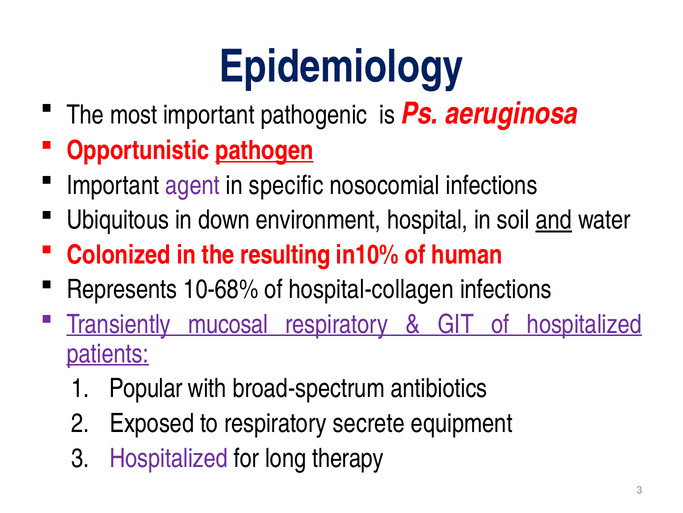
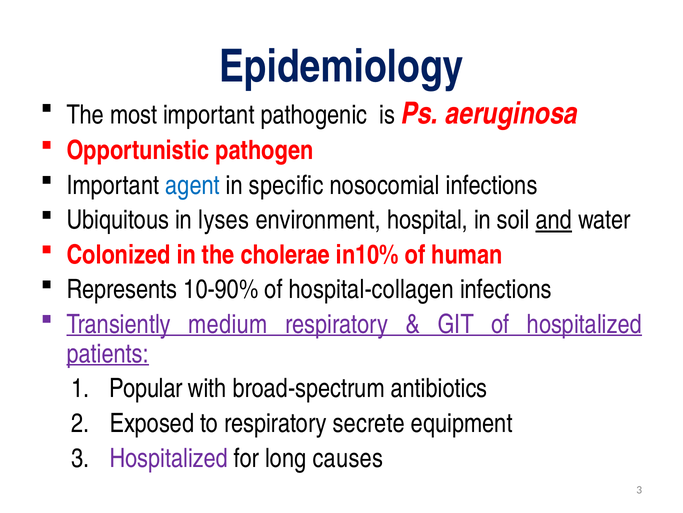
pathogen underline: present -> none (264, 150)
agent colour: purple -> blue (193, 185)
down: down -> lyses (224, 220)
resulting: resulting -> cholerae (285, 254)
10-68%: 10-68% -> 10-90% (221, 289)
mucosal: mucosal -> medium (228, 324)
therapy: therapy -> causes (348, 458)
